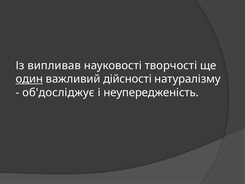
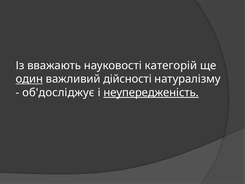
випливав: випливав -> вважають (54, 66)
творчості: творчості -> категорій (171, 66)
неупередженість underline: none -> present (151, 92)
